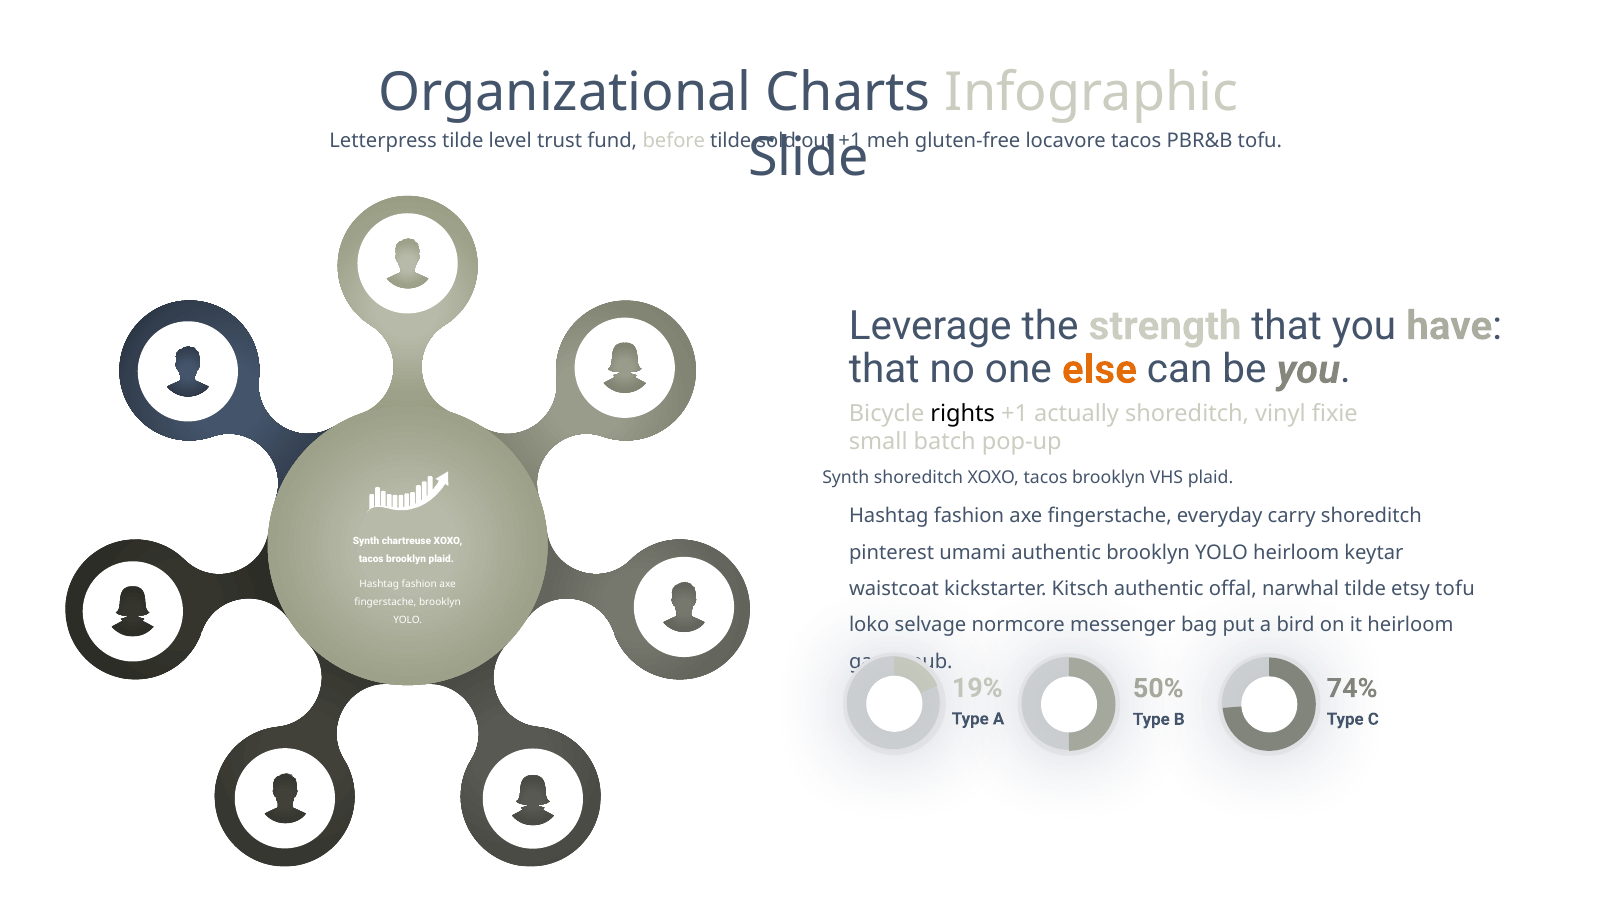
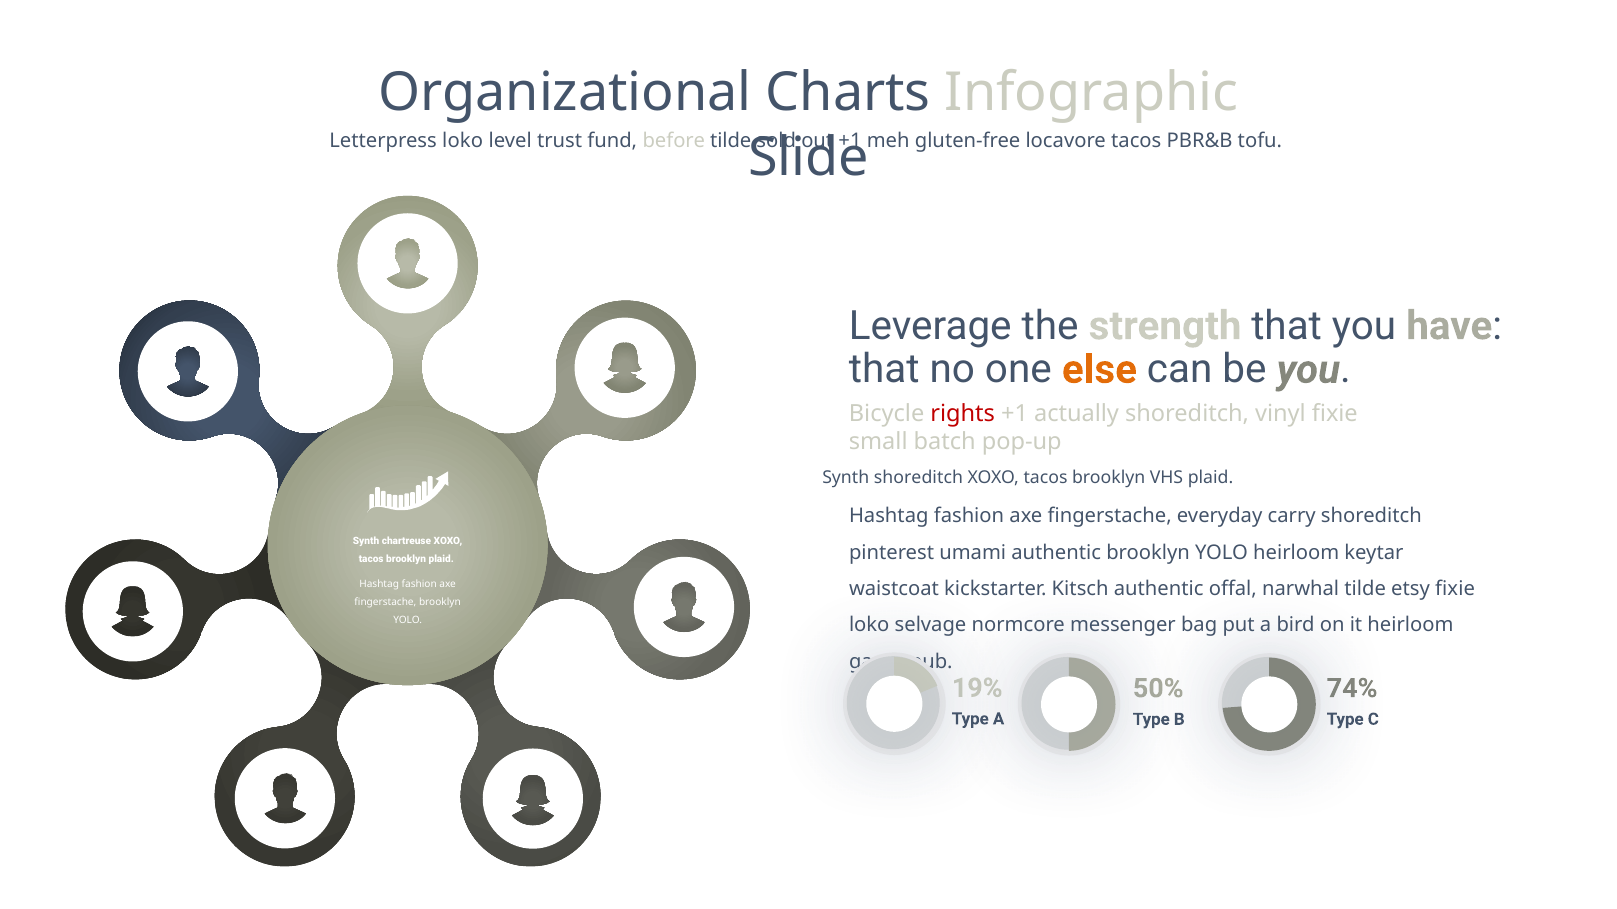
Letterpress tilde: tilde -> loko (463, 141)
rights colour: black -> red (963, 414)
etsy tofu: tofu -> fixie (1455, 589)
